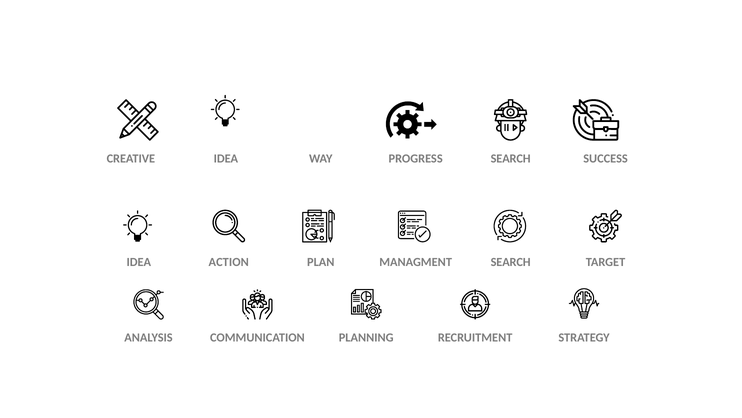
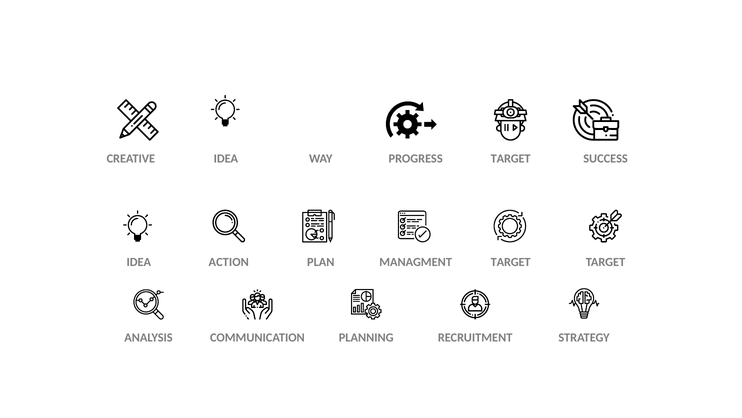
WAY SEARCH: SEARCH -> TARGET (511, 158)
PLAN SEARCH: SEARCH -> TARGET (511, 262)
